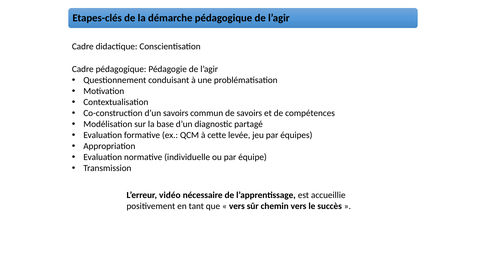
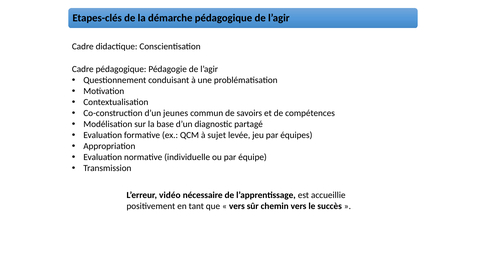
d’un savoirs: savoirs -> jeunes (176, 113)
cette: cette -> sujet (217, 135)
